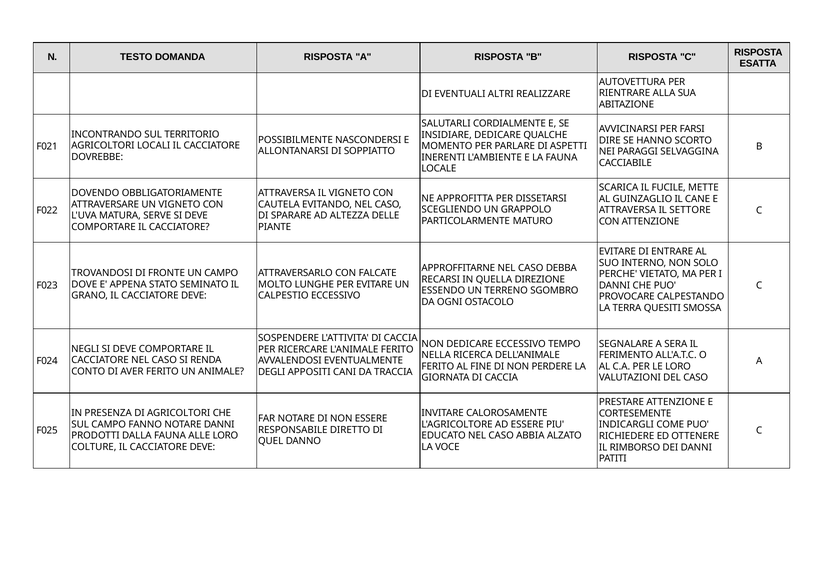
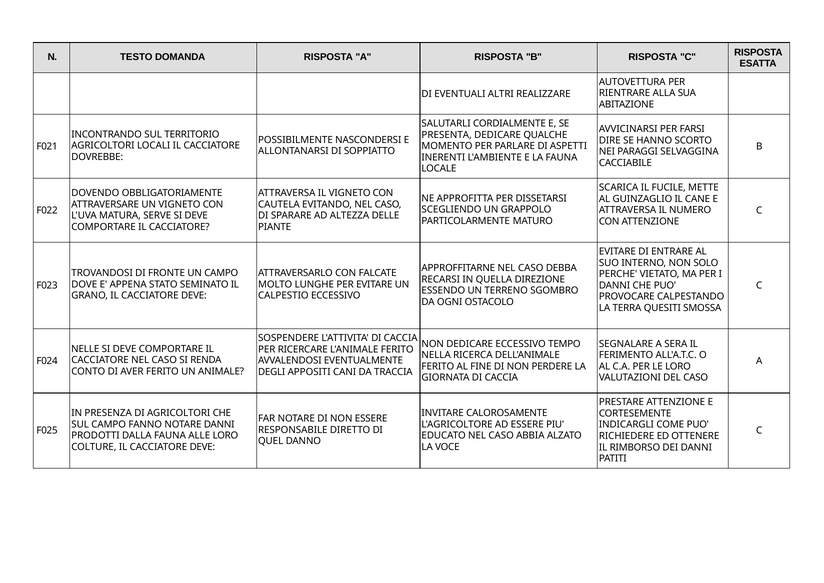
INSIDIARE: INSIDIARE -> PRESENTA (447, 135)
SETTORE: SETTORE -> NUMERO (690, 210)
NEGLI: NEGLI -> NELLE (85, 349)
